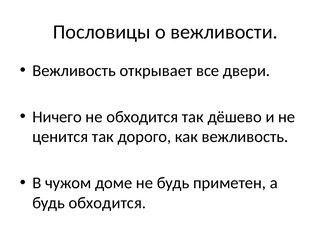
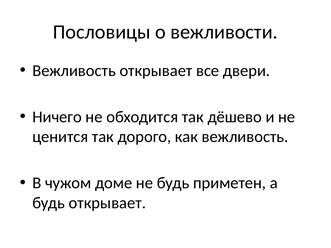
будь обходится: обходится -> открывает (107, 203)
